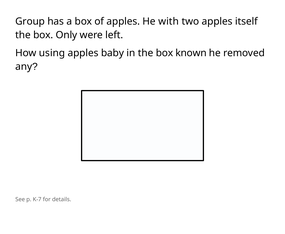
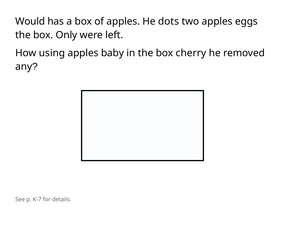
Group: Group -> Would (30, 21)
with: with -> dots (169, 21)
itself: itself -> eggs (246, 21)
known: known -> cherry (191, 53)
